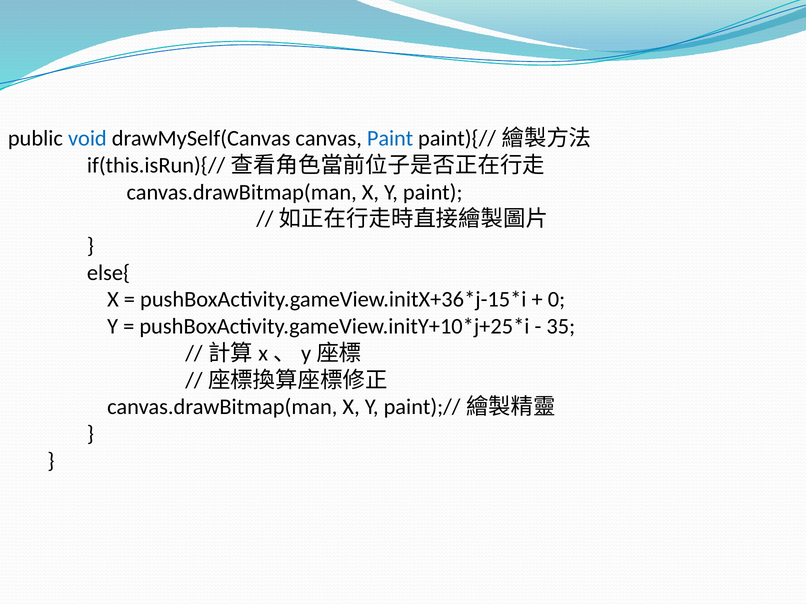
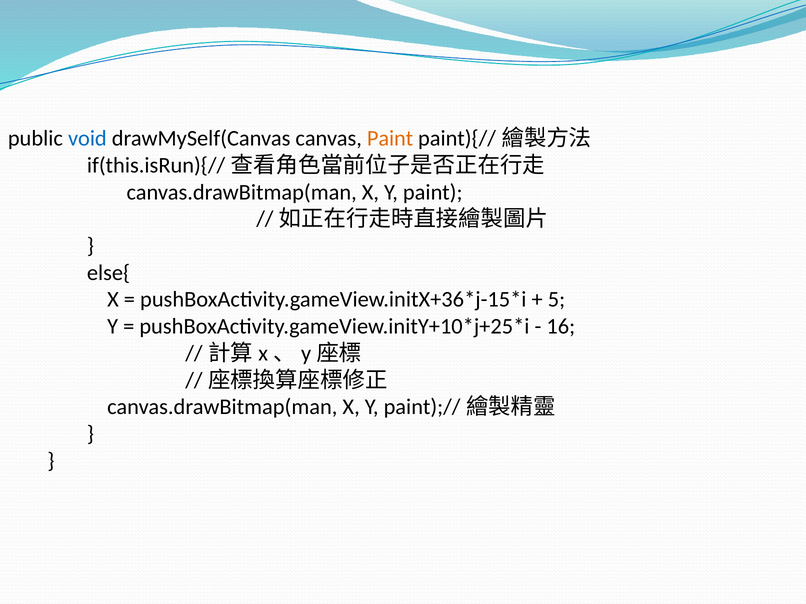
Paint colour: blue -> orange (390, 139)
0: 0 -> 5 (556, 300)
35: 35 -> 16 (561, 327)
